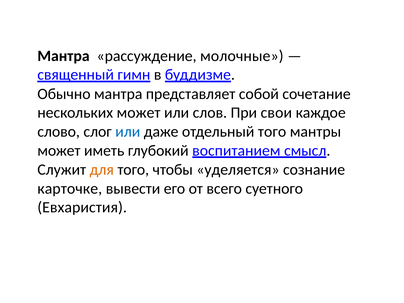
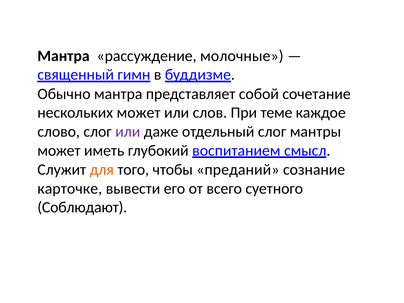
свои: свои -> теме (276, 113)
или colour: blue -> purple (128, 132)
отдельный того: того -> слог (272, 132)
уделяется: уделяется -> преданий (238, 170)
Евхаристия: Евхаристия -> Соблюдают (82, 207)
